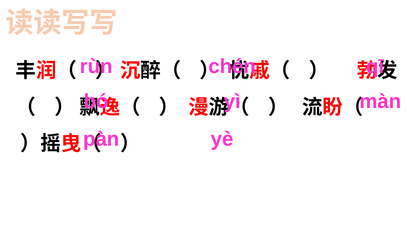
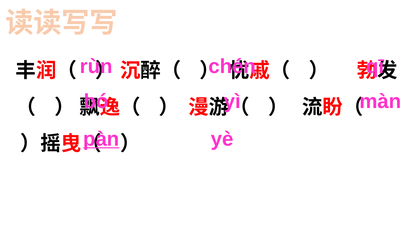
pàn underline: none -> present (101, 139)
